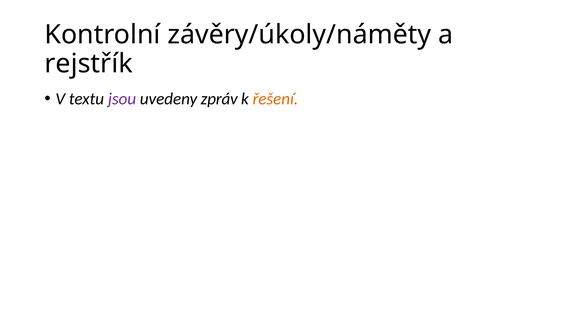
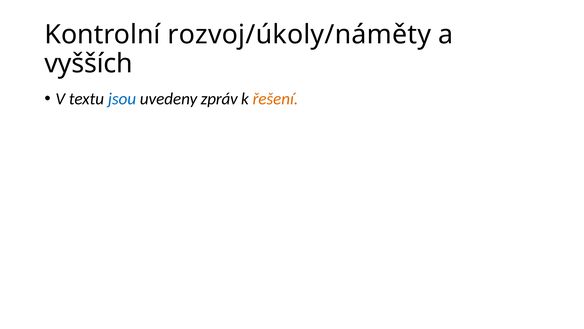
závěry/úkoly/náměty: závěry/úkoly/náměty -> rozvoj/úkoly/náměty (299, 35)
rejstřík: rejstřík -> vyšších (89, 64)
jsou colour: purple -> blue (122, 99)
